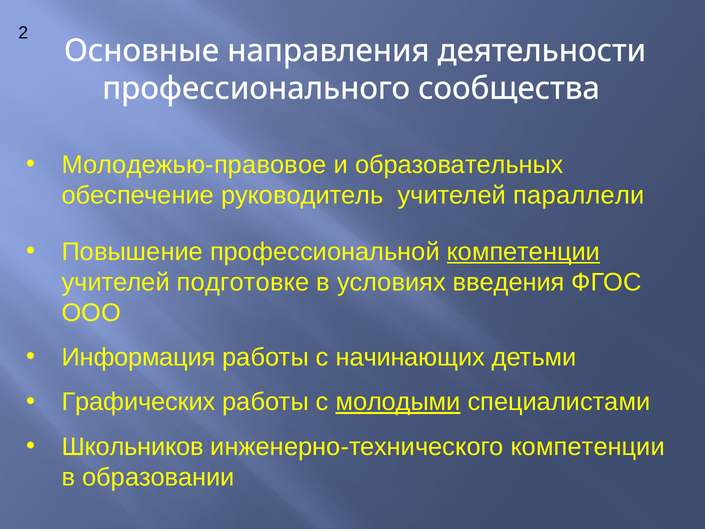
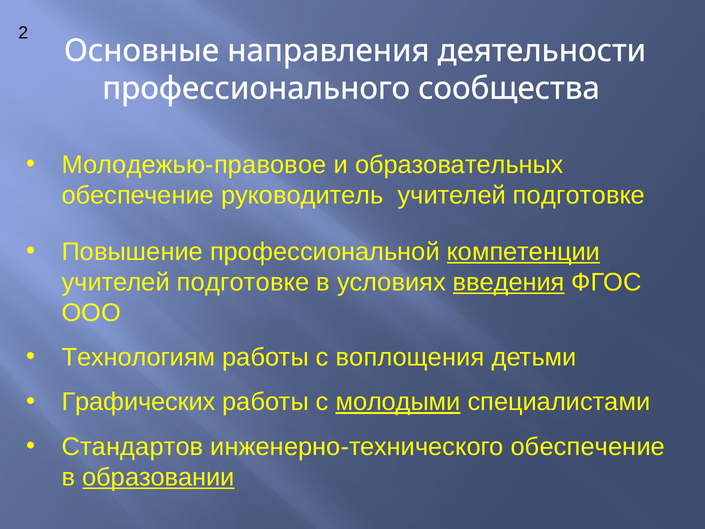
параллели: параллели -> подготовке (579, 195)
введения underline: none -> present (509, 282)
Информация: Информация -> Технологиям (139, 357)
начинающих: начинающих -> воплощения (410, 357)
Школьников: Школьников -> Стандартов (132, 446)
инженерно-технического компетенции: компетенции -> обеспечение (588, 446)
образовании underline: none -> present (159, 477)
